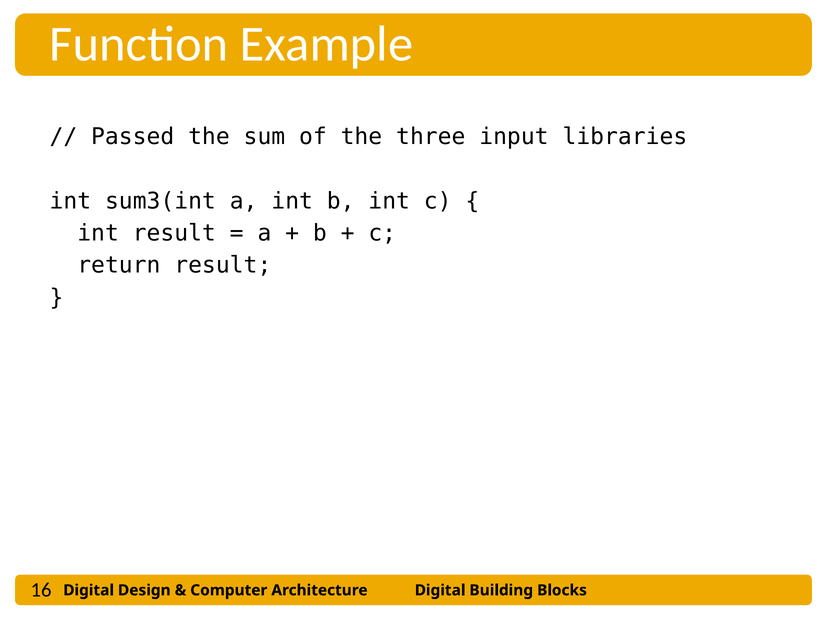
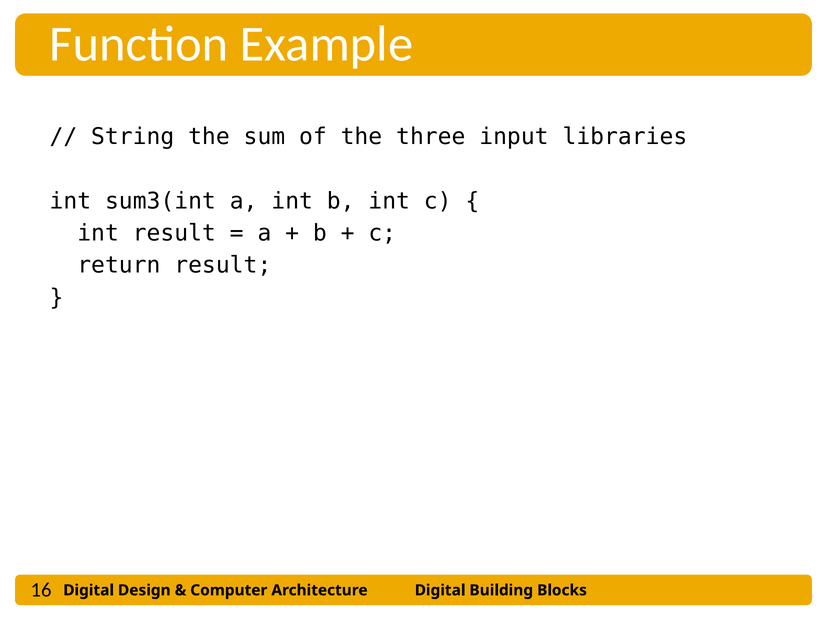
Passed: Passed -> String (133, 137)
